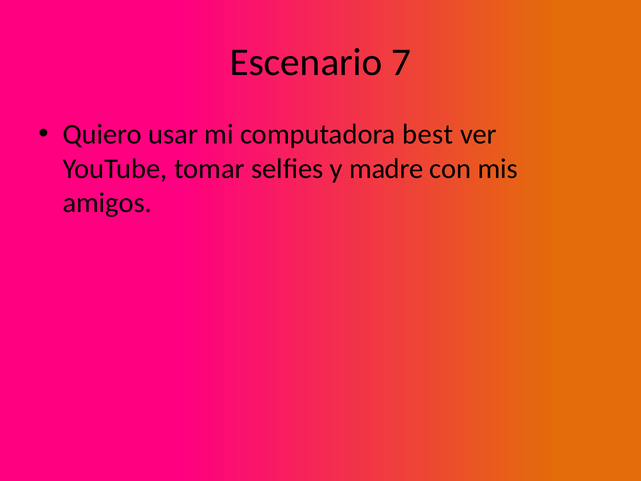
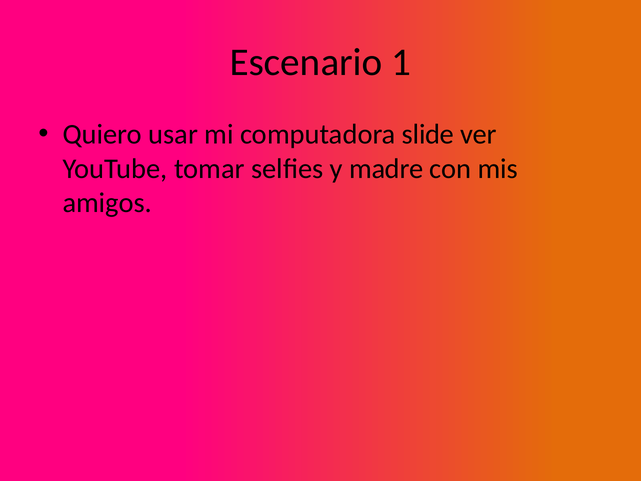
7: 7 -> 1 (401, 62)
best: best -> slide (428, 134)
